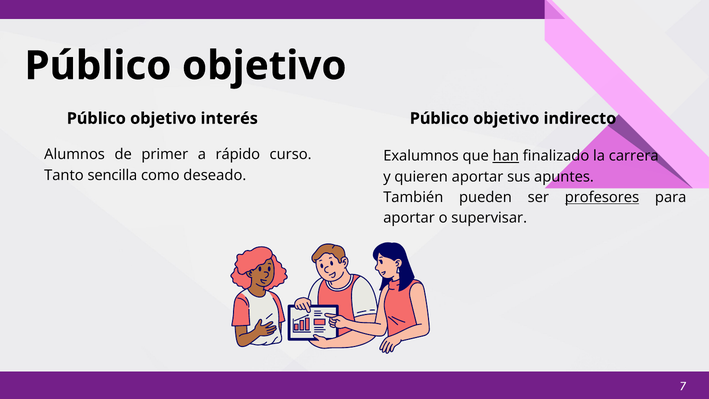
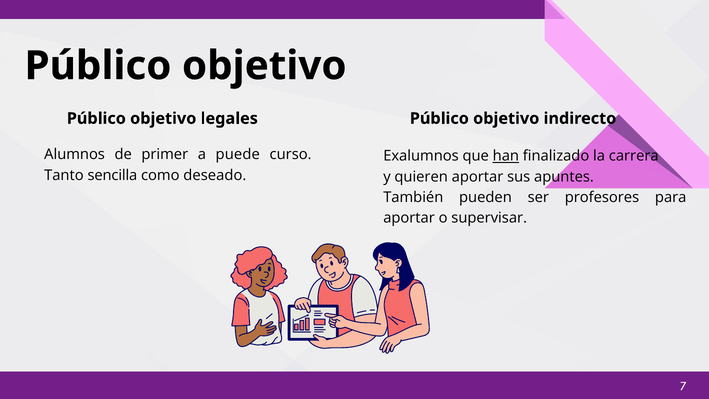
interés: interés -> legales (229, 118)
rápido: rápido -> puede (238, 154)
profesores underline: present -> none (602, 197)
